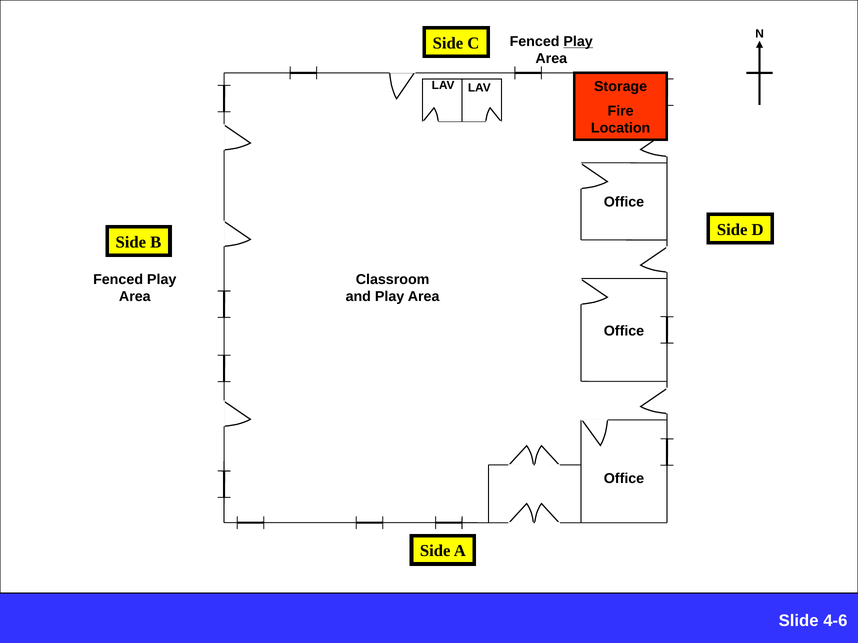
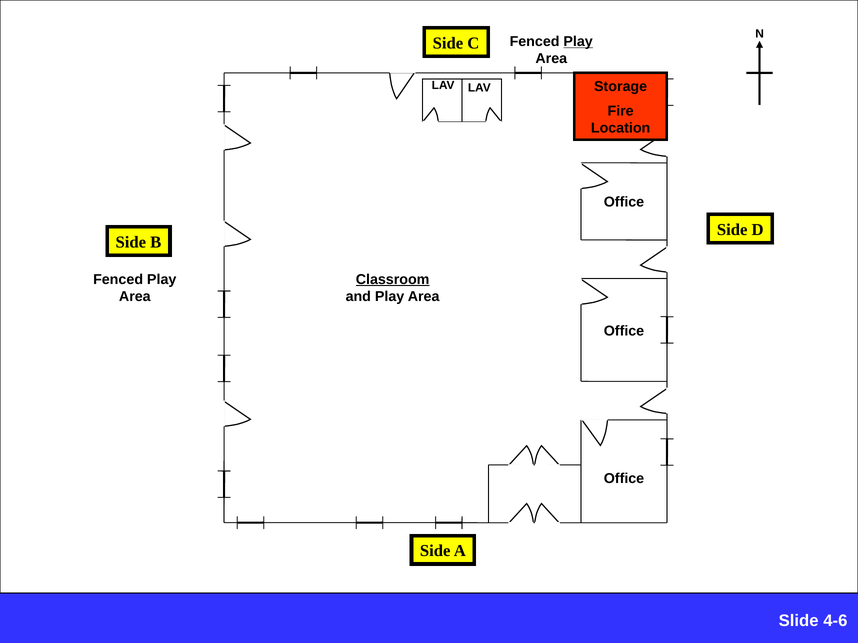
Classroom underline: none -> present (393, 280)
